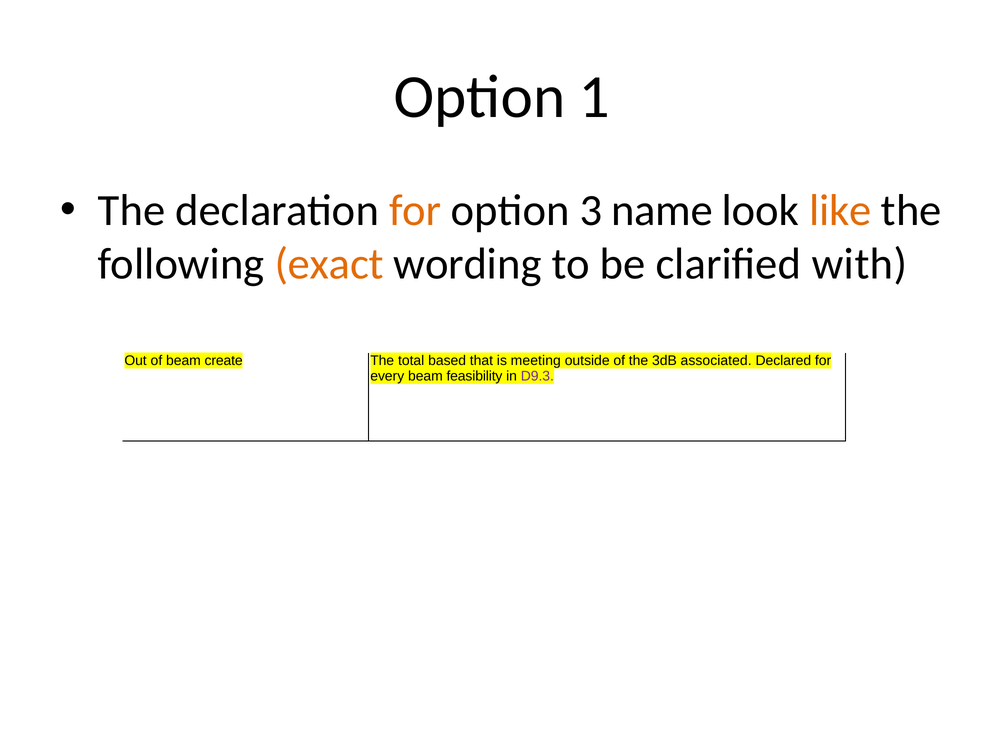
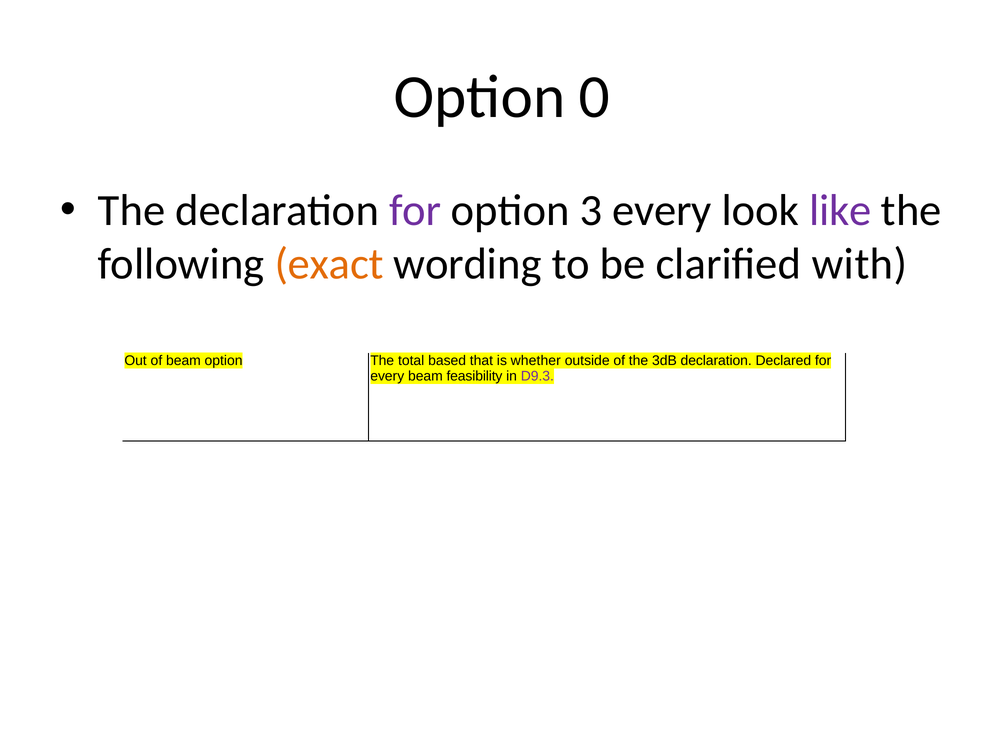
1: 1 -> 0 (594, 97)
for colour: orange -> purple (415, 211)
3 name: name -> every (662, 211)
like colour: orange -> purple (840, 211)
beam create: create -> option (224, 361)
meeting: meeting -> whether (536, 361)
3dB associated: associated -> declaration (716, 361)
